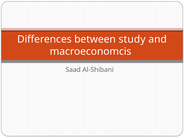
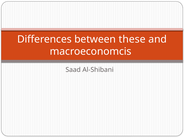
study: study -> these (132, 39)
